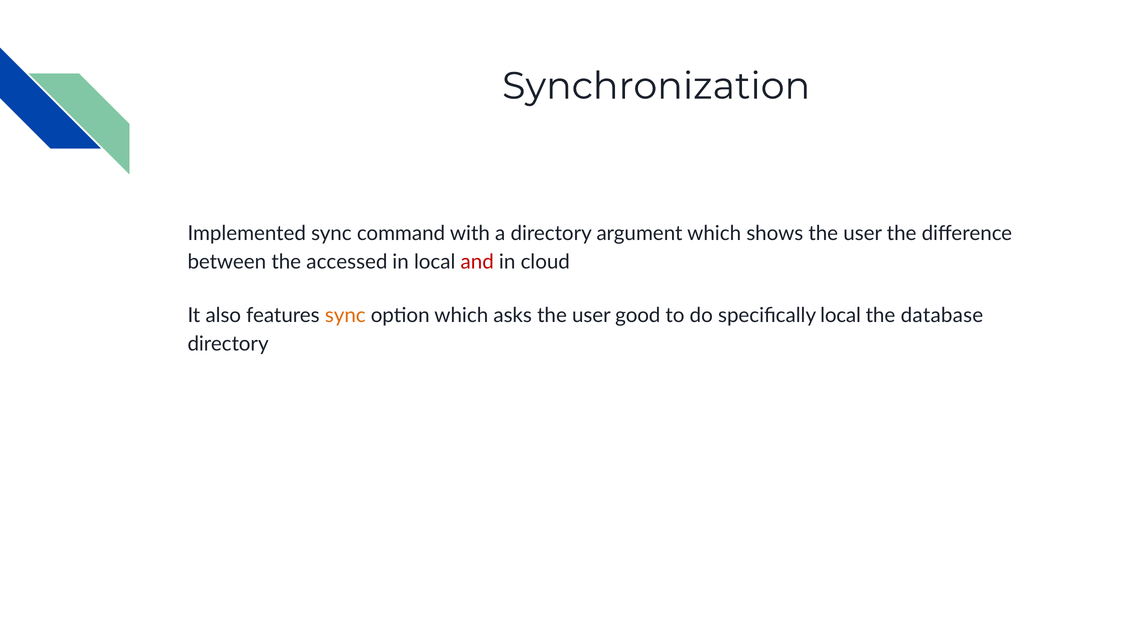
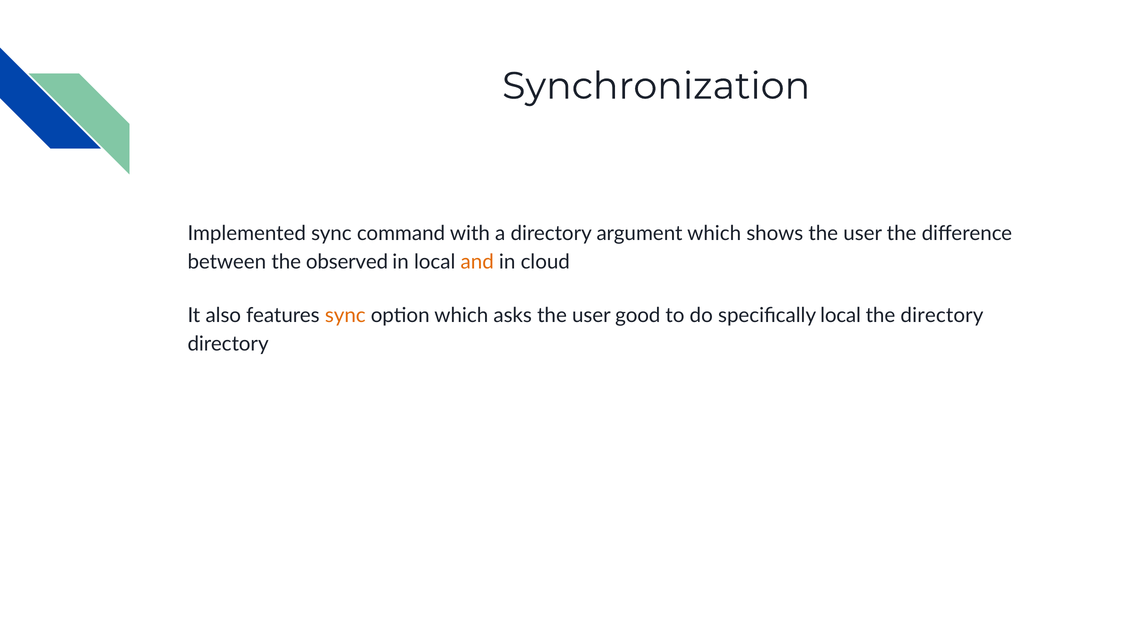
accessed: accessed -> observed (347, 262)
and colour: red -> orange (477, 262)
the database: database -> directory (942, 315)
